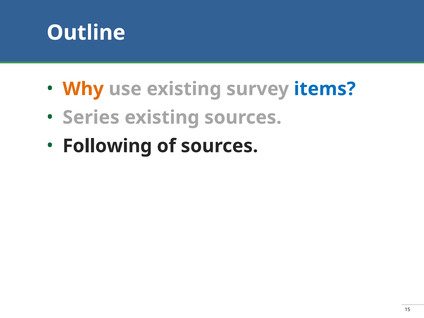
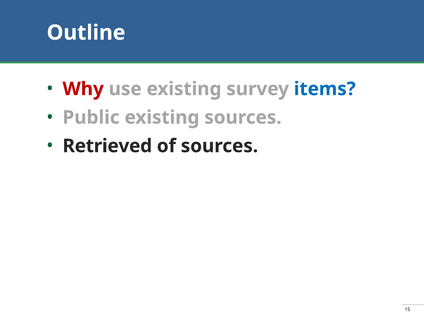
Why colour: orange -> red (83, 89)
Series: Series -> Public (91, 117)
Following: Following -> Retrieved (107, 146)
